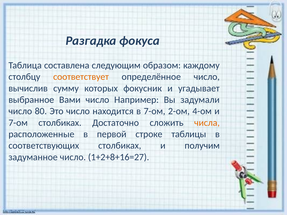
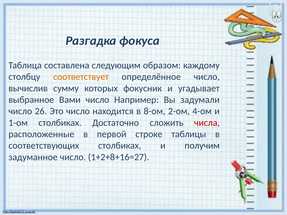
80: 80 -> 26 (41, 111)
в 7-ом: 7-ом -> 8-ом (154, 111)
7-ом: 7-ом -> 1-ом (18, 123)
числа colour: orange -> red (207, 123)
